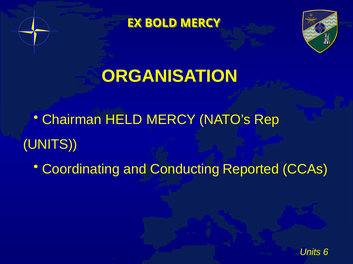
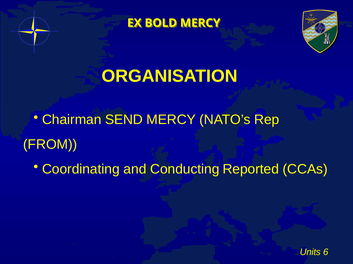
HELD: HELD -> SEND (124, 120)
UNITS: UNITS -> FROM (50, 145)
